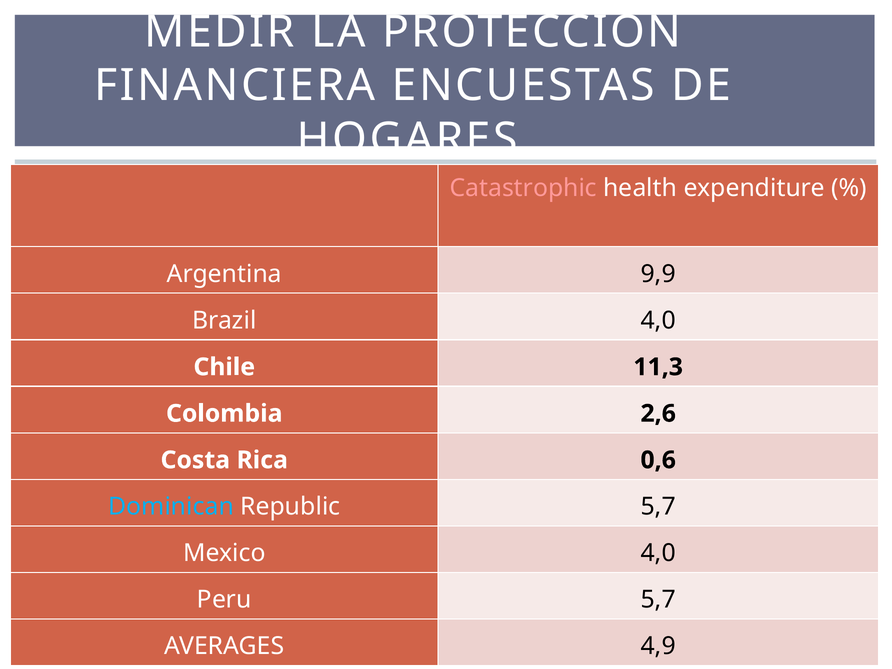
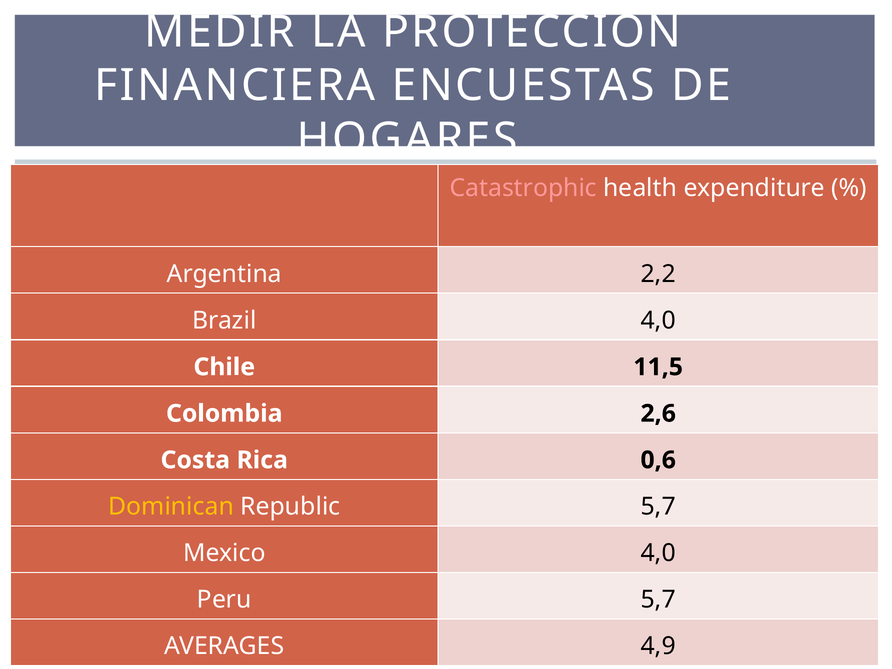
9,9: 9,9 -> 2,2 (658, 274)
11,3: 11,3 -> 11,5 (658, 367)
Dominican colour: light blue -> yellow (171, 507)
